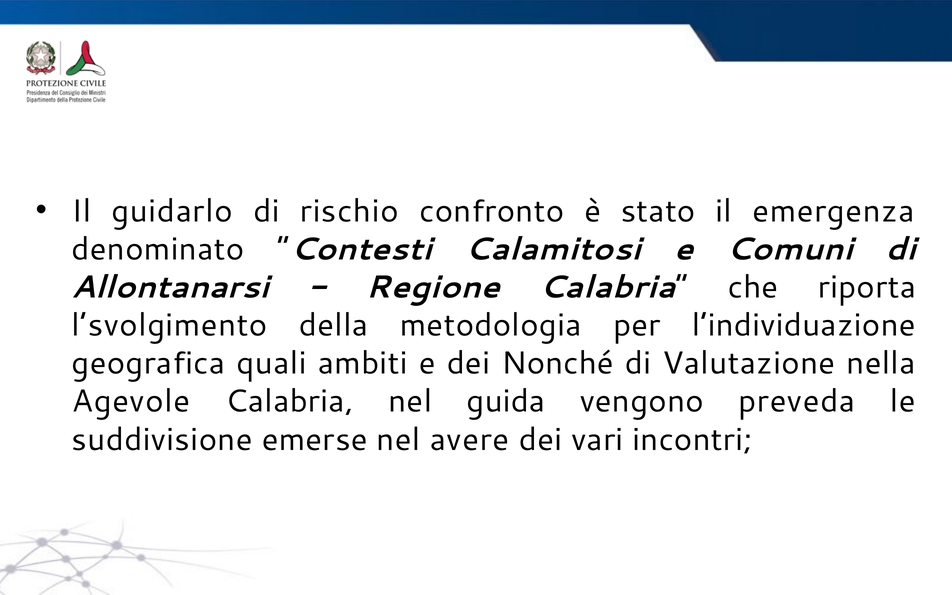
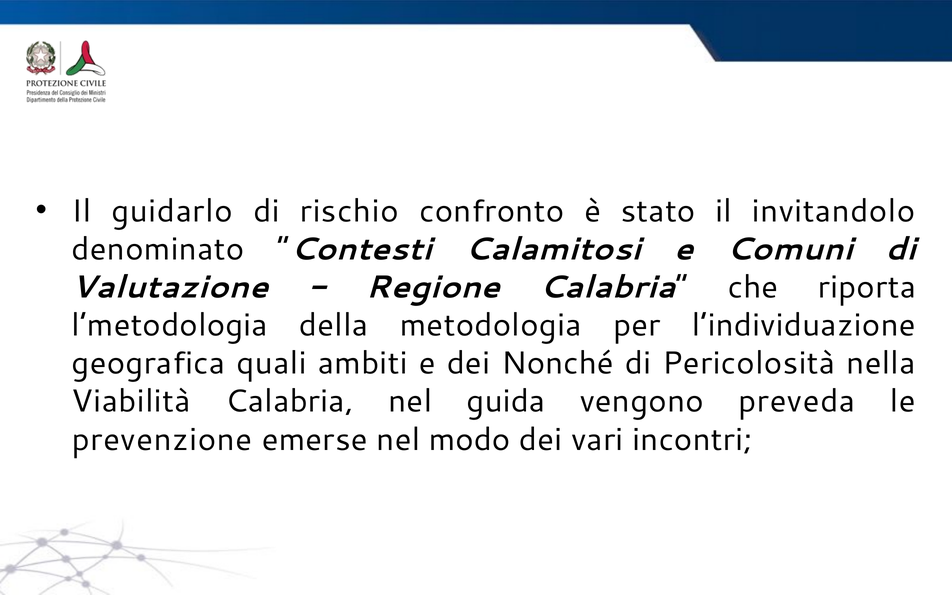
emergenza: emergenza -> invitandolo (834, 211)
Allontanarsi: Allontanarsi -> Valutazione (170, 287)
l’svolgimento: l’svolgimento -> l’metodologia (170, 325)
Valutazione: Valutazione -> Pericolosità (749, 363)
Agevole: Agevole -> Viabilità (131, 401)
suddivisione: suddivisione -> prevenzione (162, 440)
avere: avere -> modo (470, 440)
